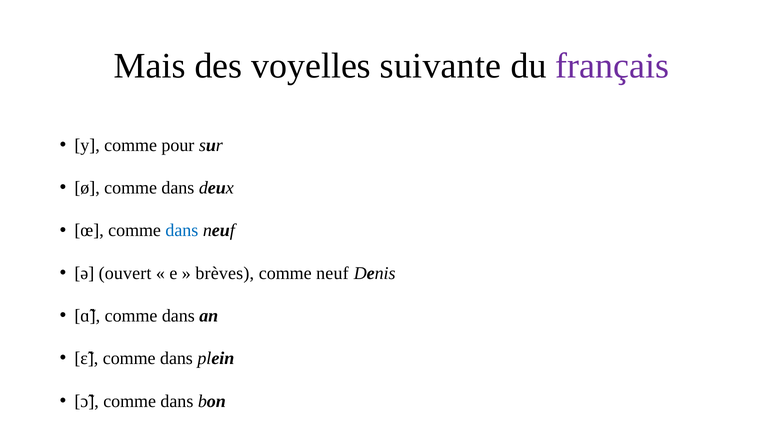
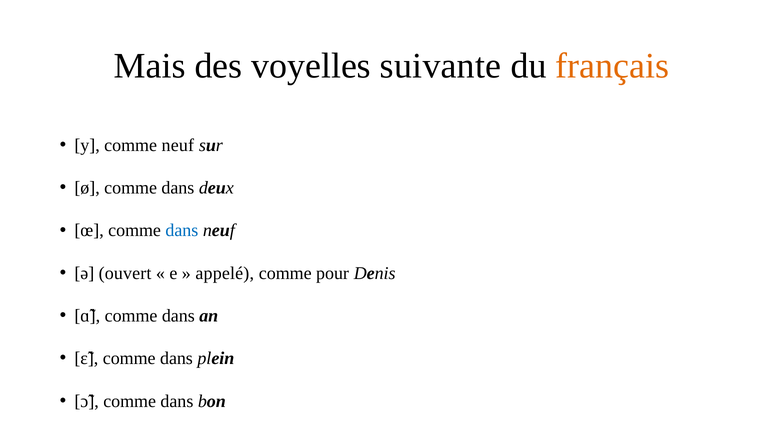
français colour: purple -> orange (612, 66)
comme pour: pour -> neuf (178, 145)
brèves: brèves -> appelé (225, 273)
comme neuf: neuf -> pour (333, 273)
